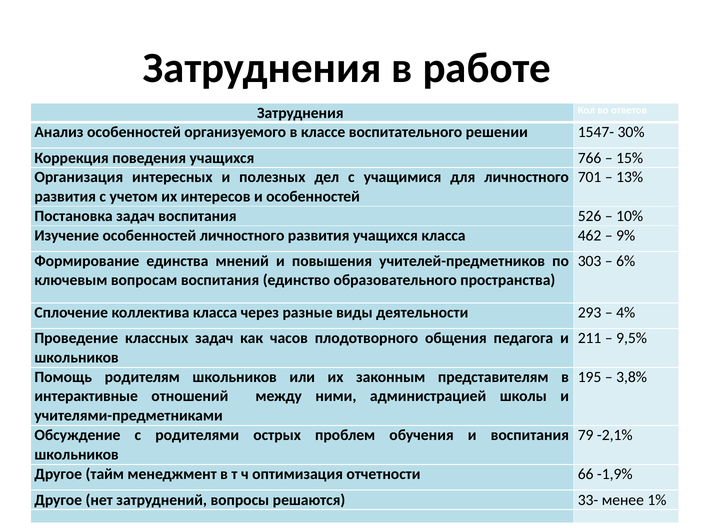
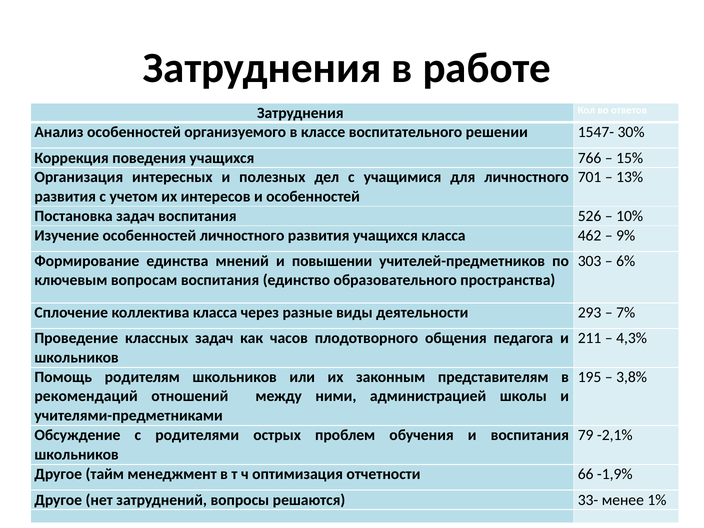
повышения: повышения -> повышении (332, 261)
4%: 4% -> 7% (626, 313)
9,5%: 9,5% -> 4,3% (632, 338)
интерактивные: интерактивные -> рекомендаций (86, 396)
